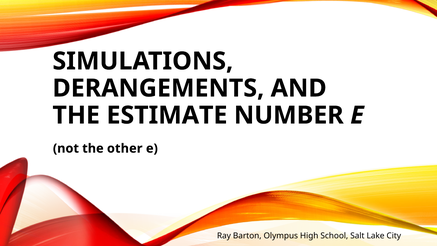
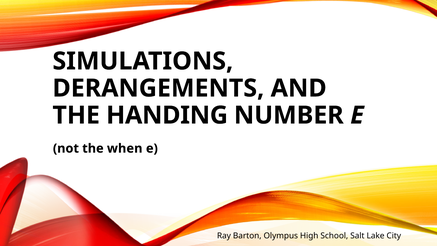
ESTIMATE: ESTIMATE -> HANDING (167, 115)
other: other -> when (125, 148)
